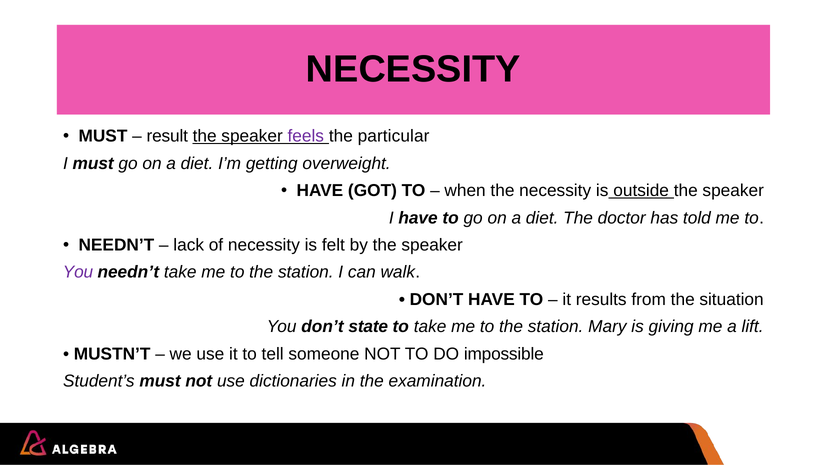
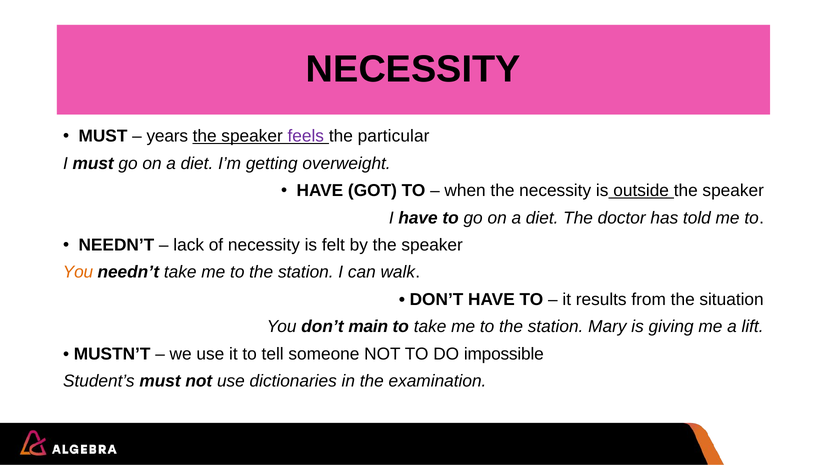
result: result -> years (167, 136)
You colour: purple -> orange (78, 272)
state: state -> main (368, 327)
